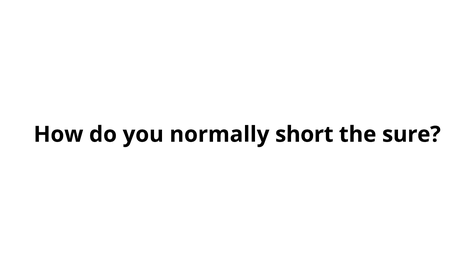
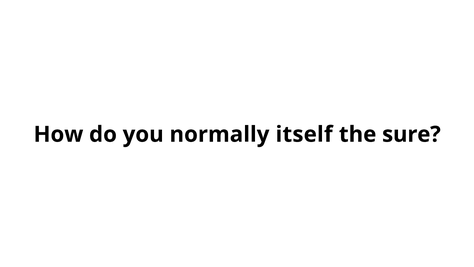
short: short -> itself (304, 134)
